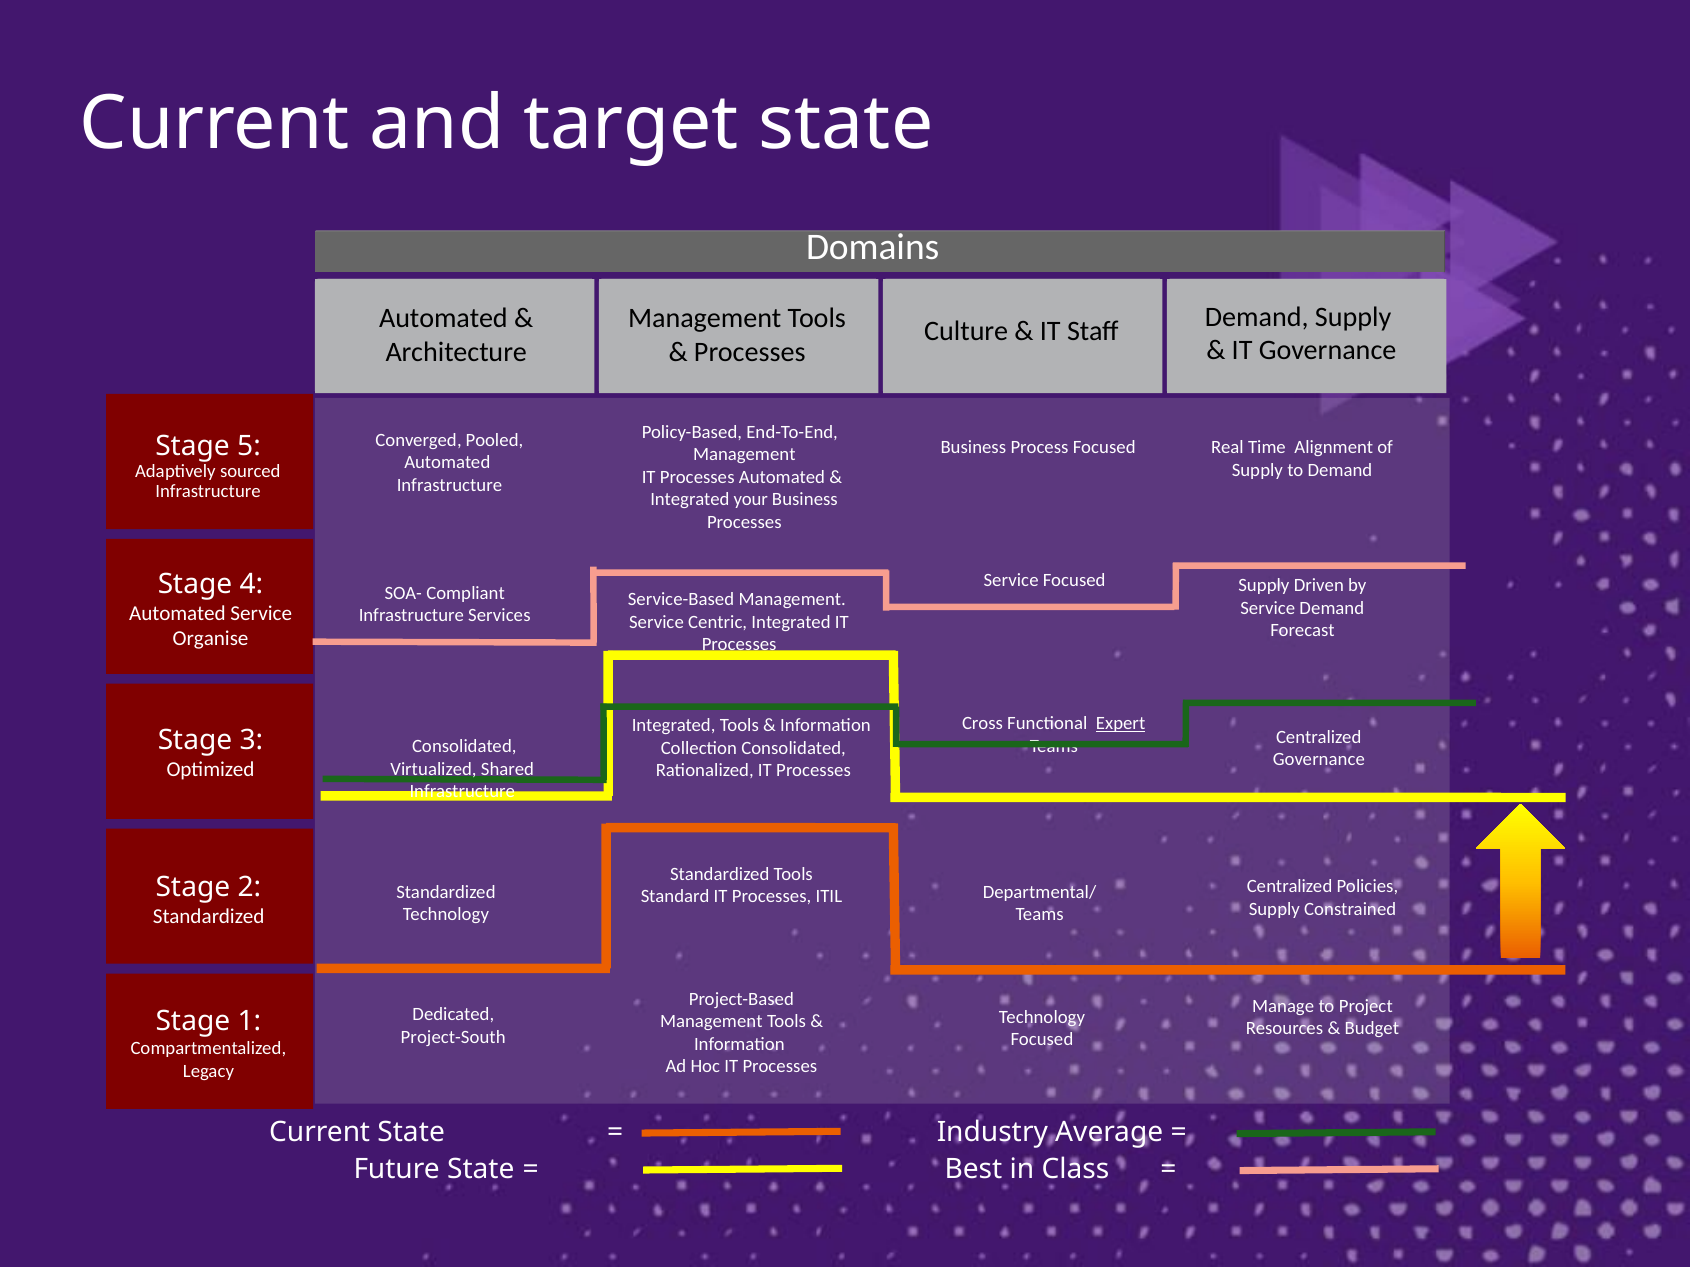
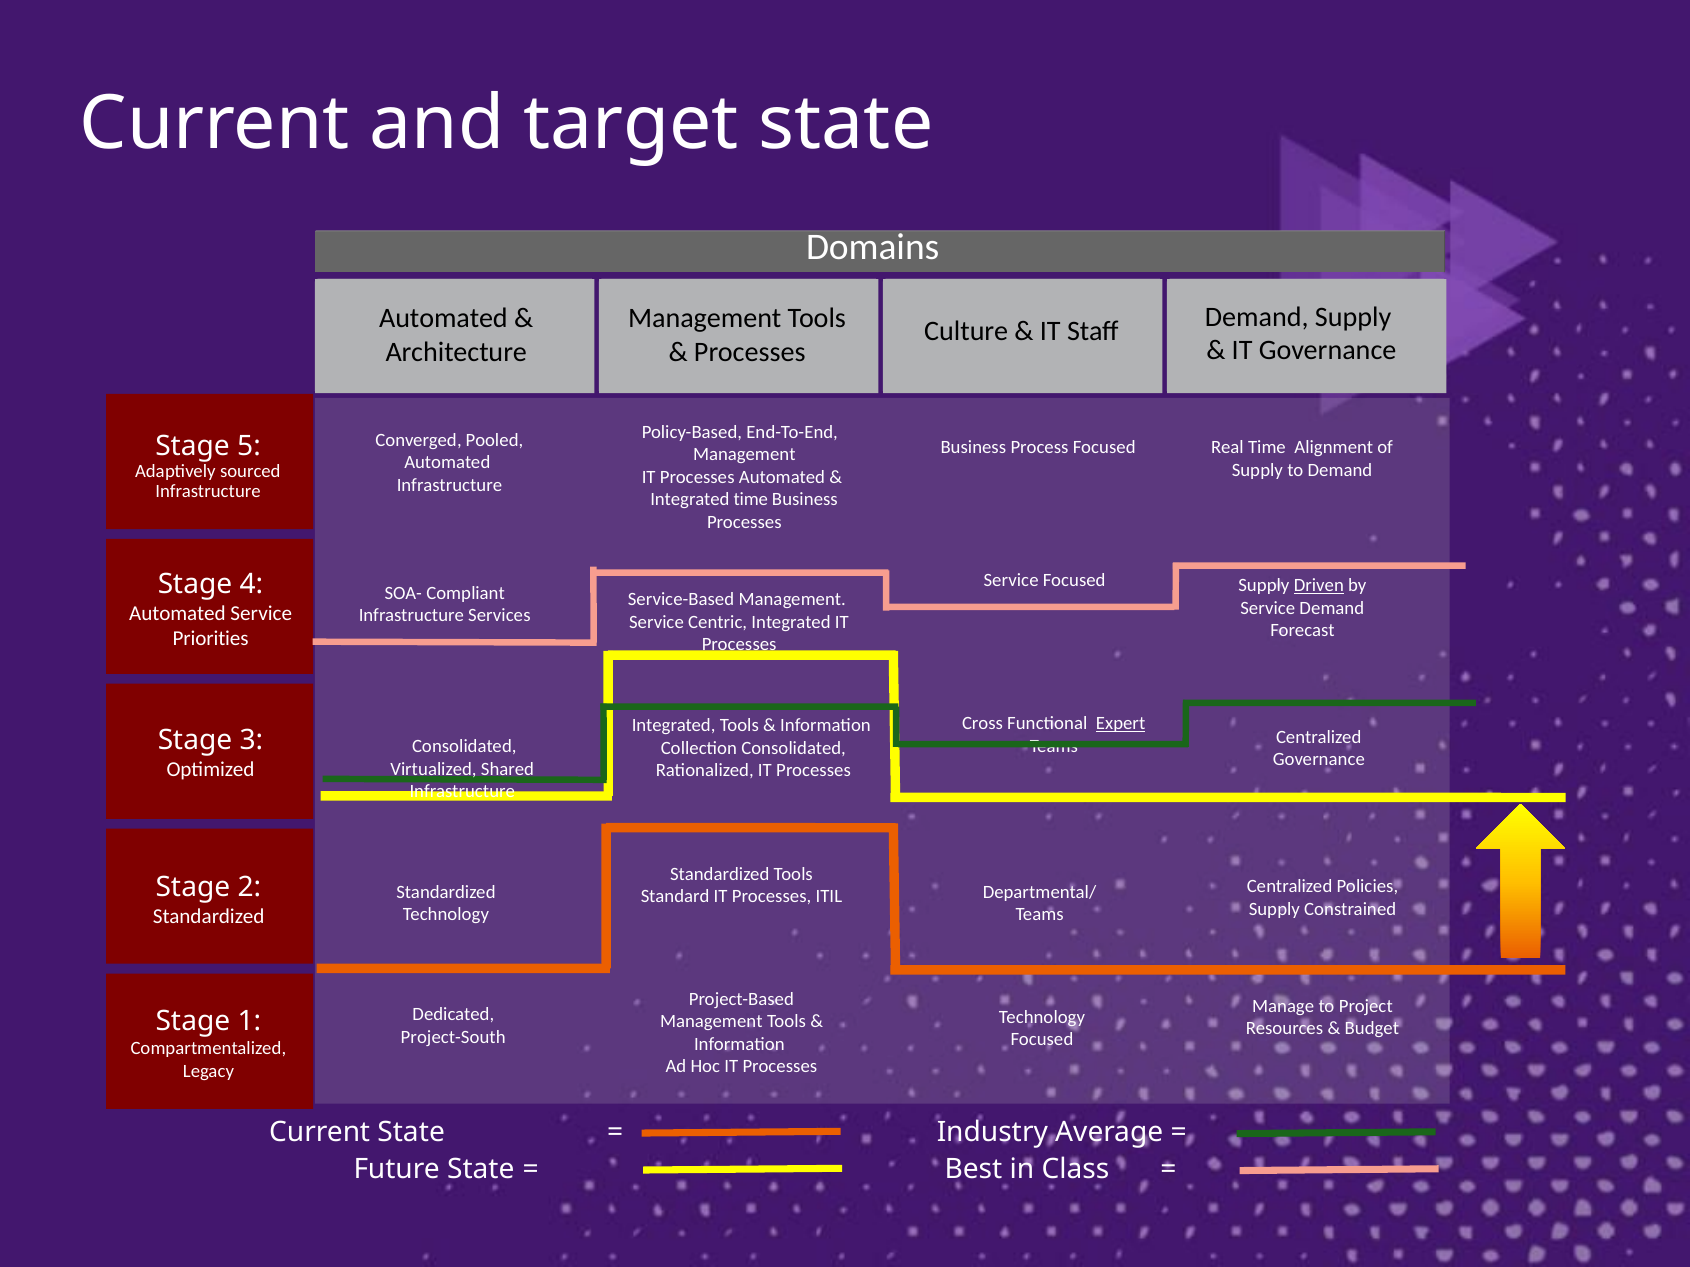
Integrated your: your -> time (751, 500)
Driven underline: none -> present (1319, 586)
Organise: Organise -> Priorities (211, 639)
